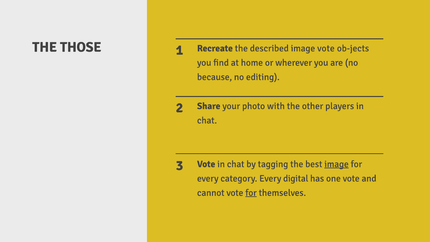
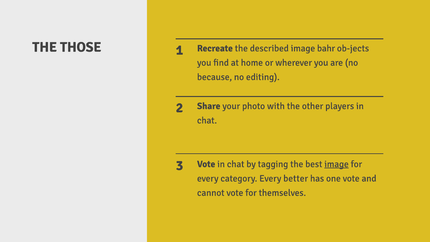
image vote: vote -> bahr (326, 48)
digital: digital -> better (296, 178)
for underline: present -> none (251, 193)
